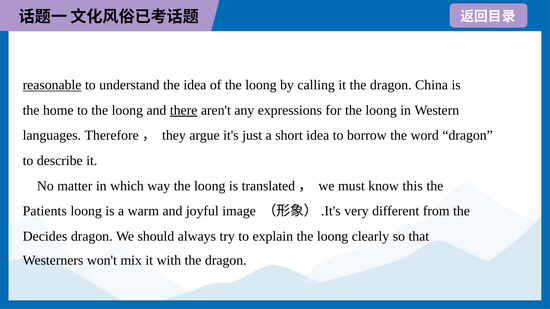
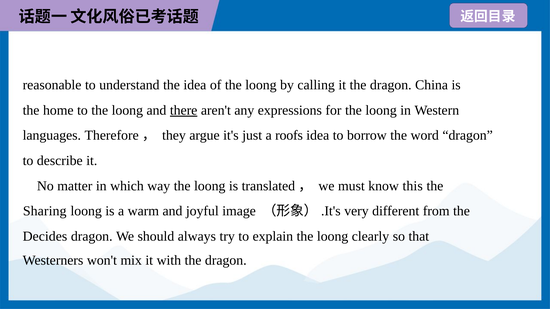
reasonable underline: present -> none (52, 85)
short: short -> roofs (289, 136)
Patients: Patients -> Sharing (45, 211)
